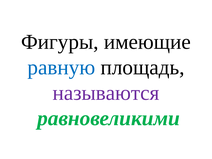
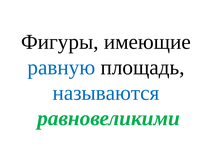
называются colour: purple -> blue (106, 93)
